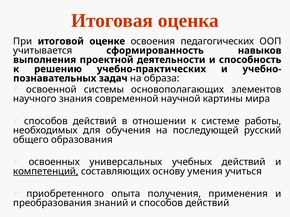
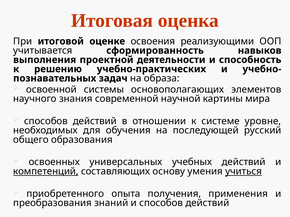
педагогических: педагогических -> реализующими (217, 41)
работы: работы -> уровне (263, 121)
учиться underline: none -> present (244, 172)
